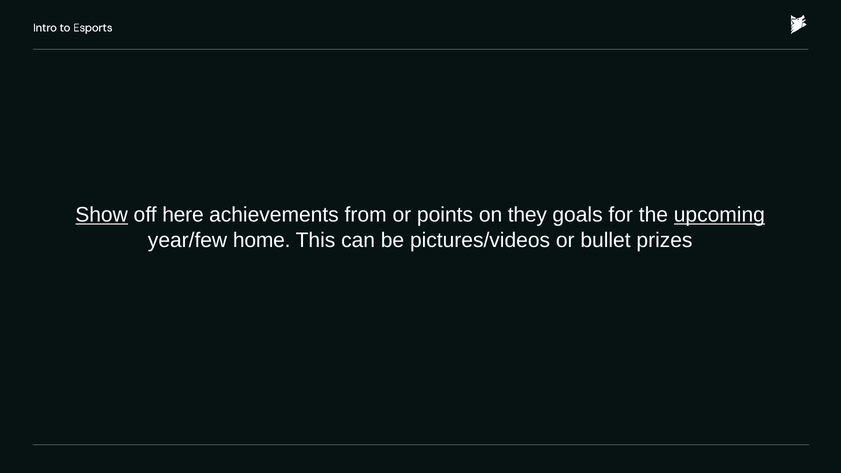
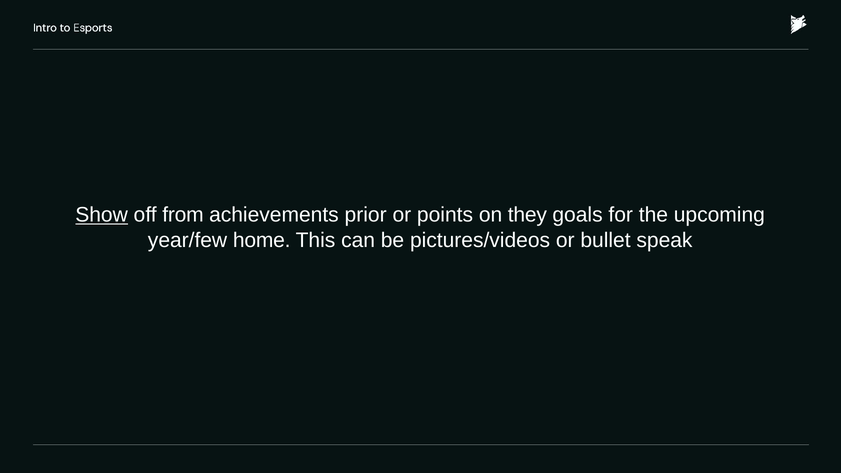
here: here -> from (183, 215)
from: from -> prior (366, 215)
upcoming underline: present -> none (719, 215)
prizes: prizes -> speak (664, 240)
